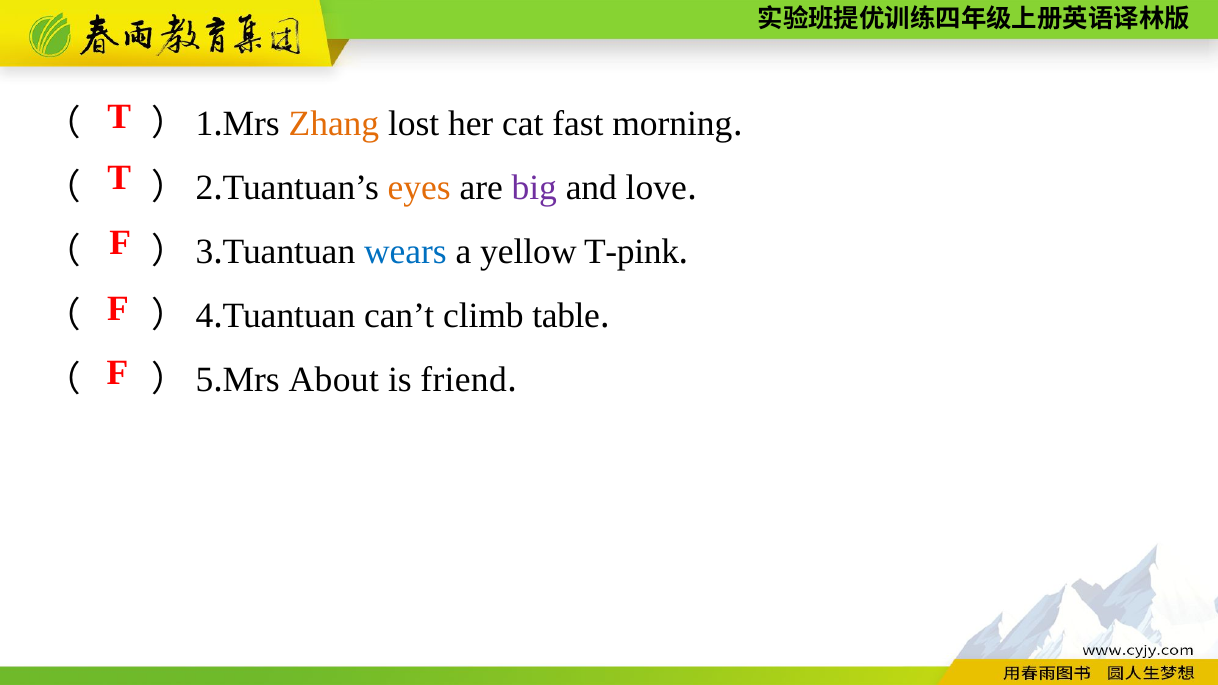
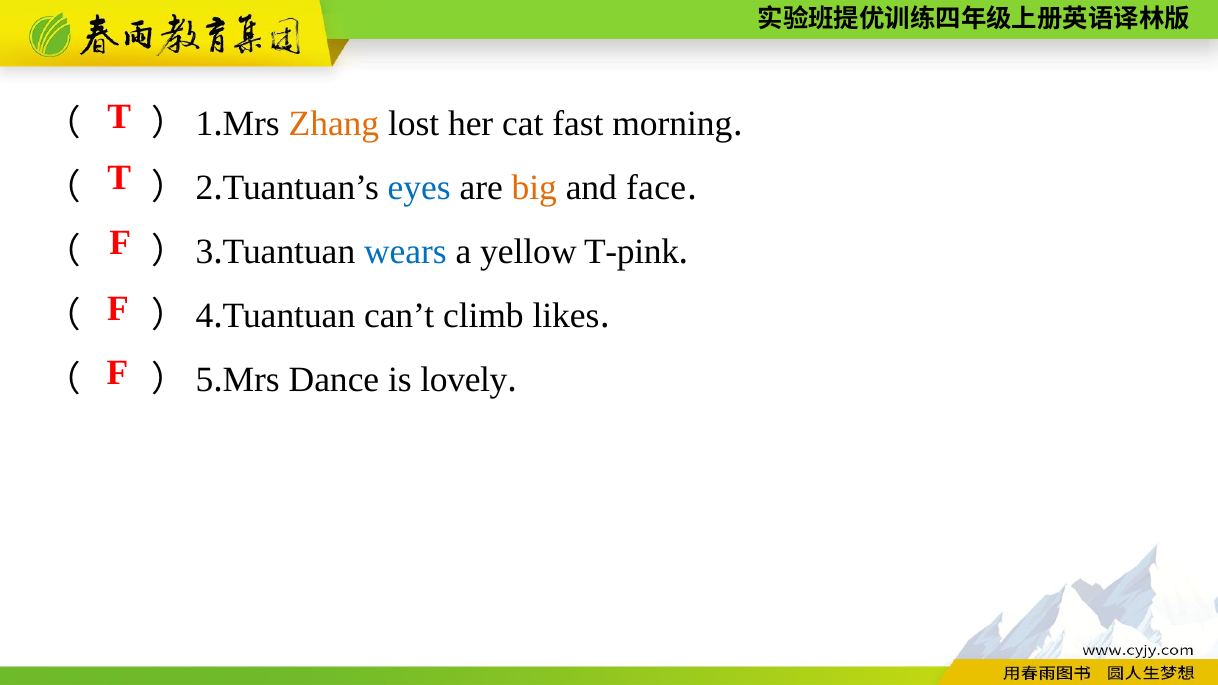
eyes colour: orange -> blue (419, 188)
big colour: purple -> orange (534, 188)
love: love -> face (656, 188)
table: table -> likes (566, 316)
About: About -> Dance (334, 380)
friend: friend -> lovely (464, 380)
